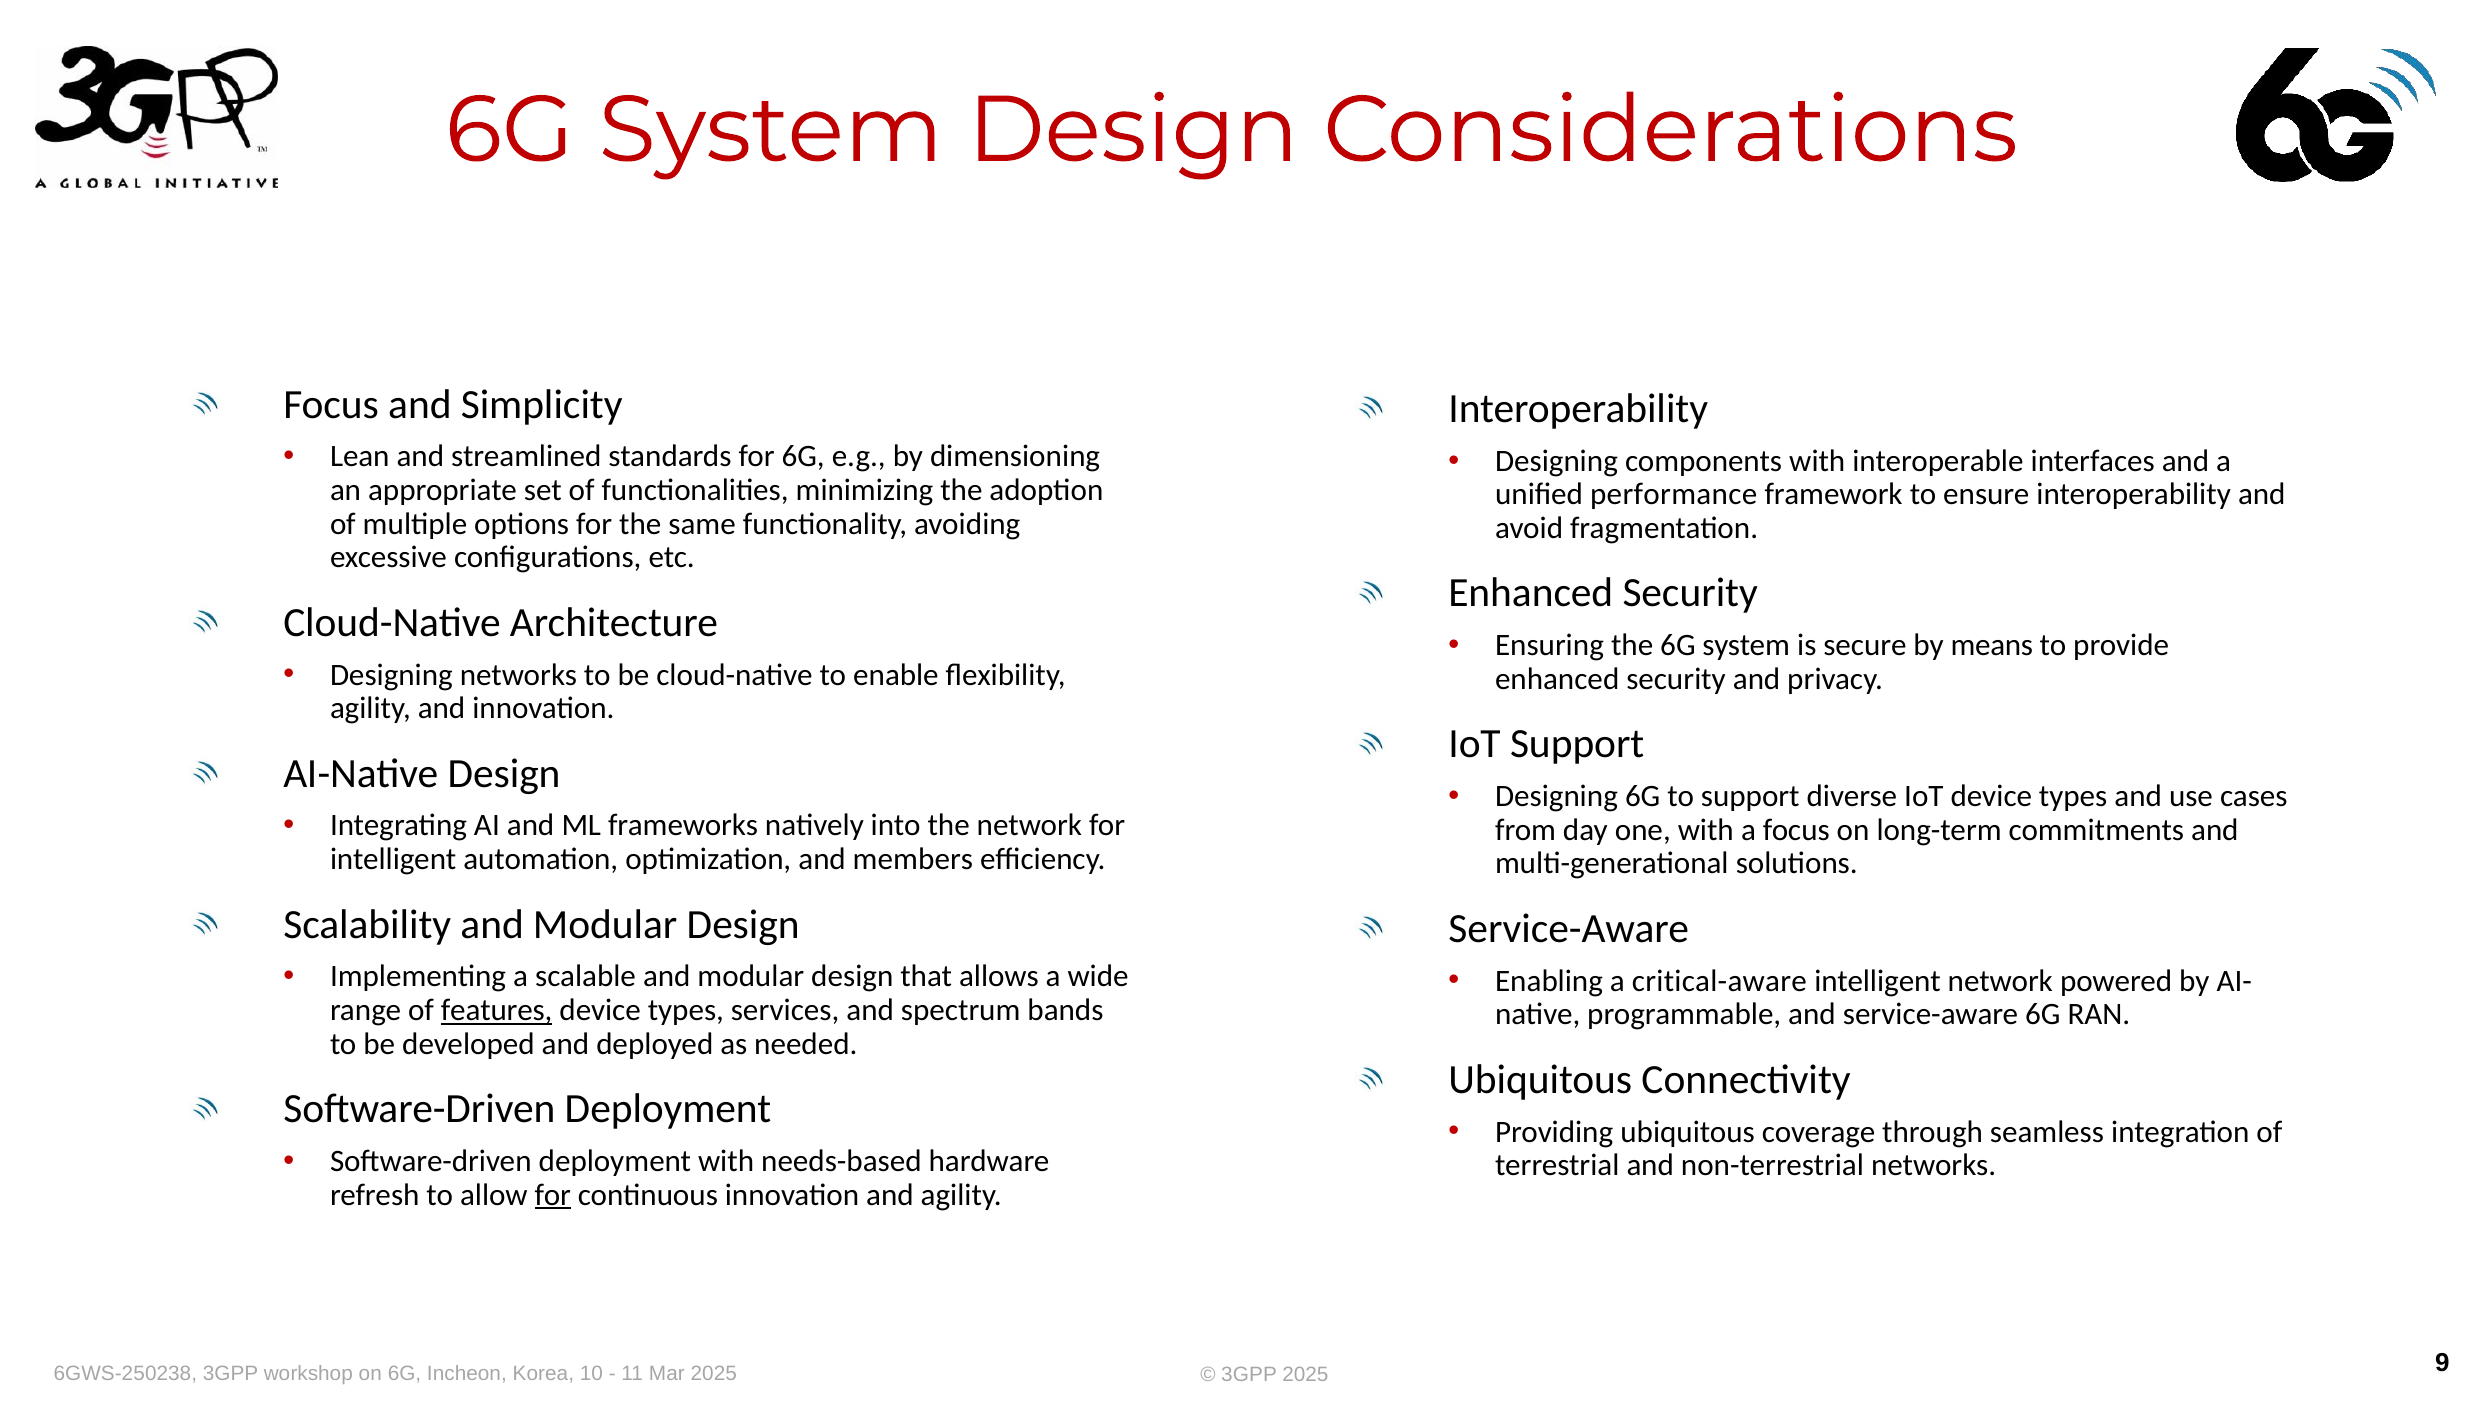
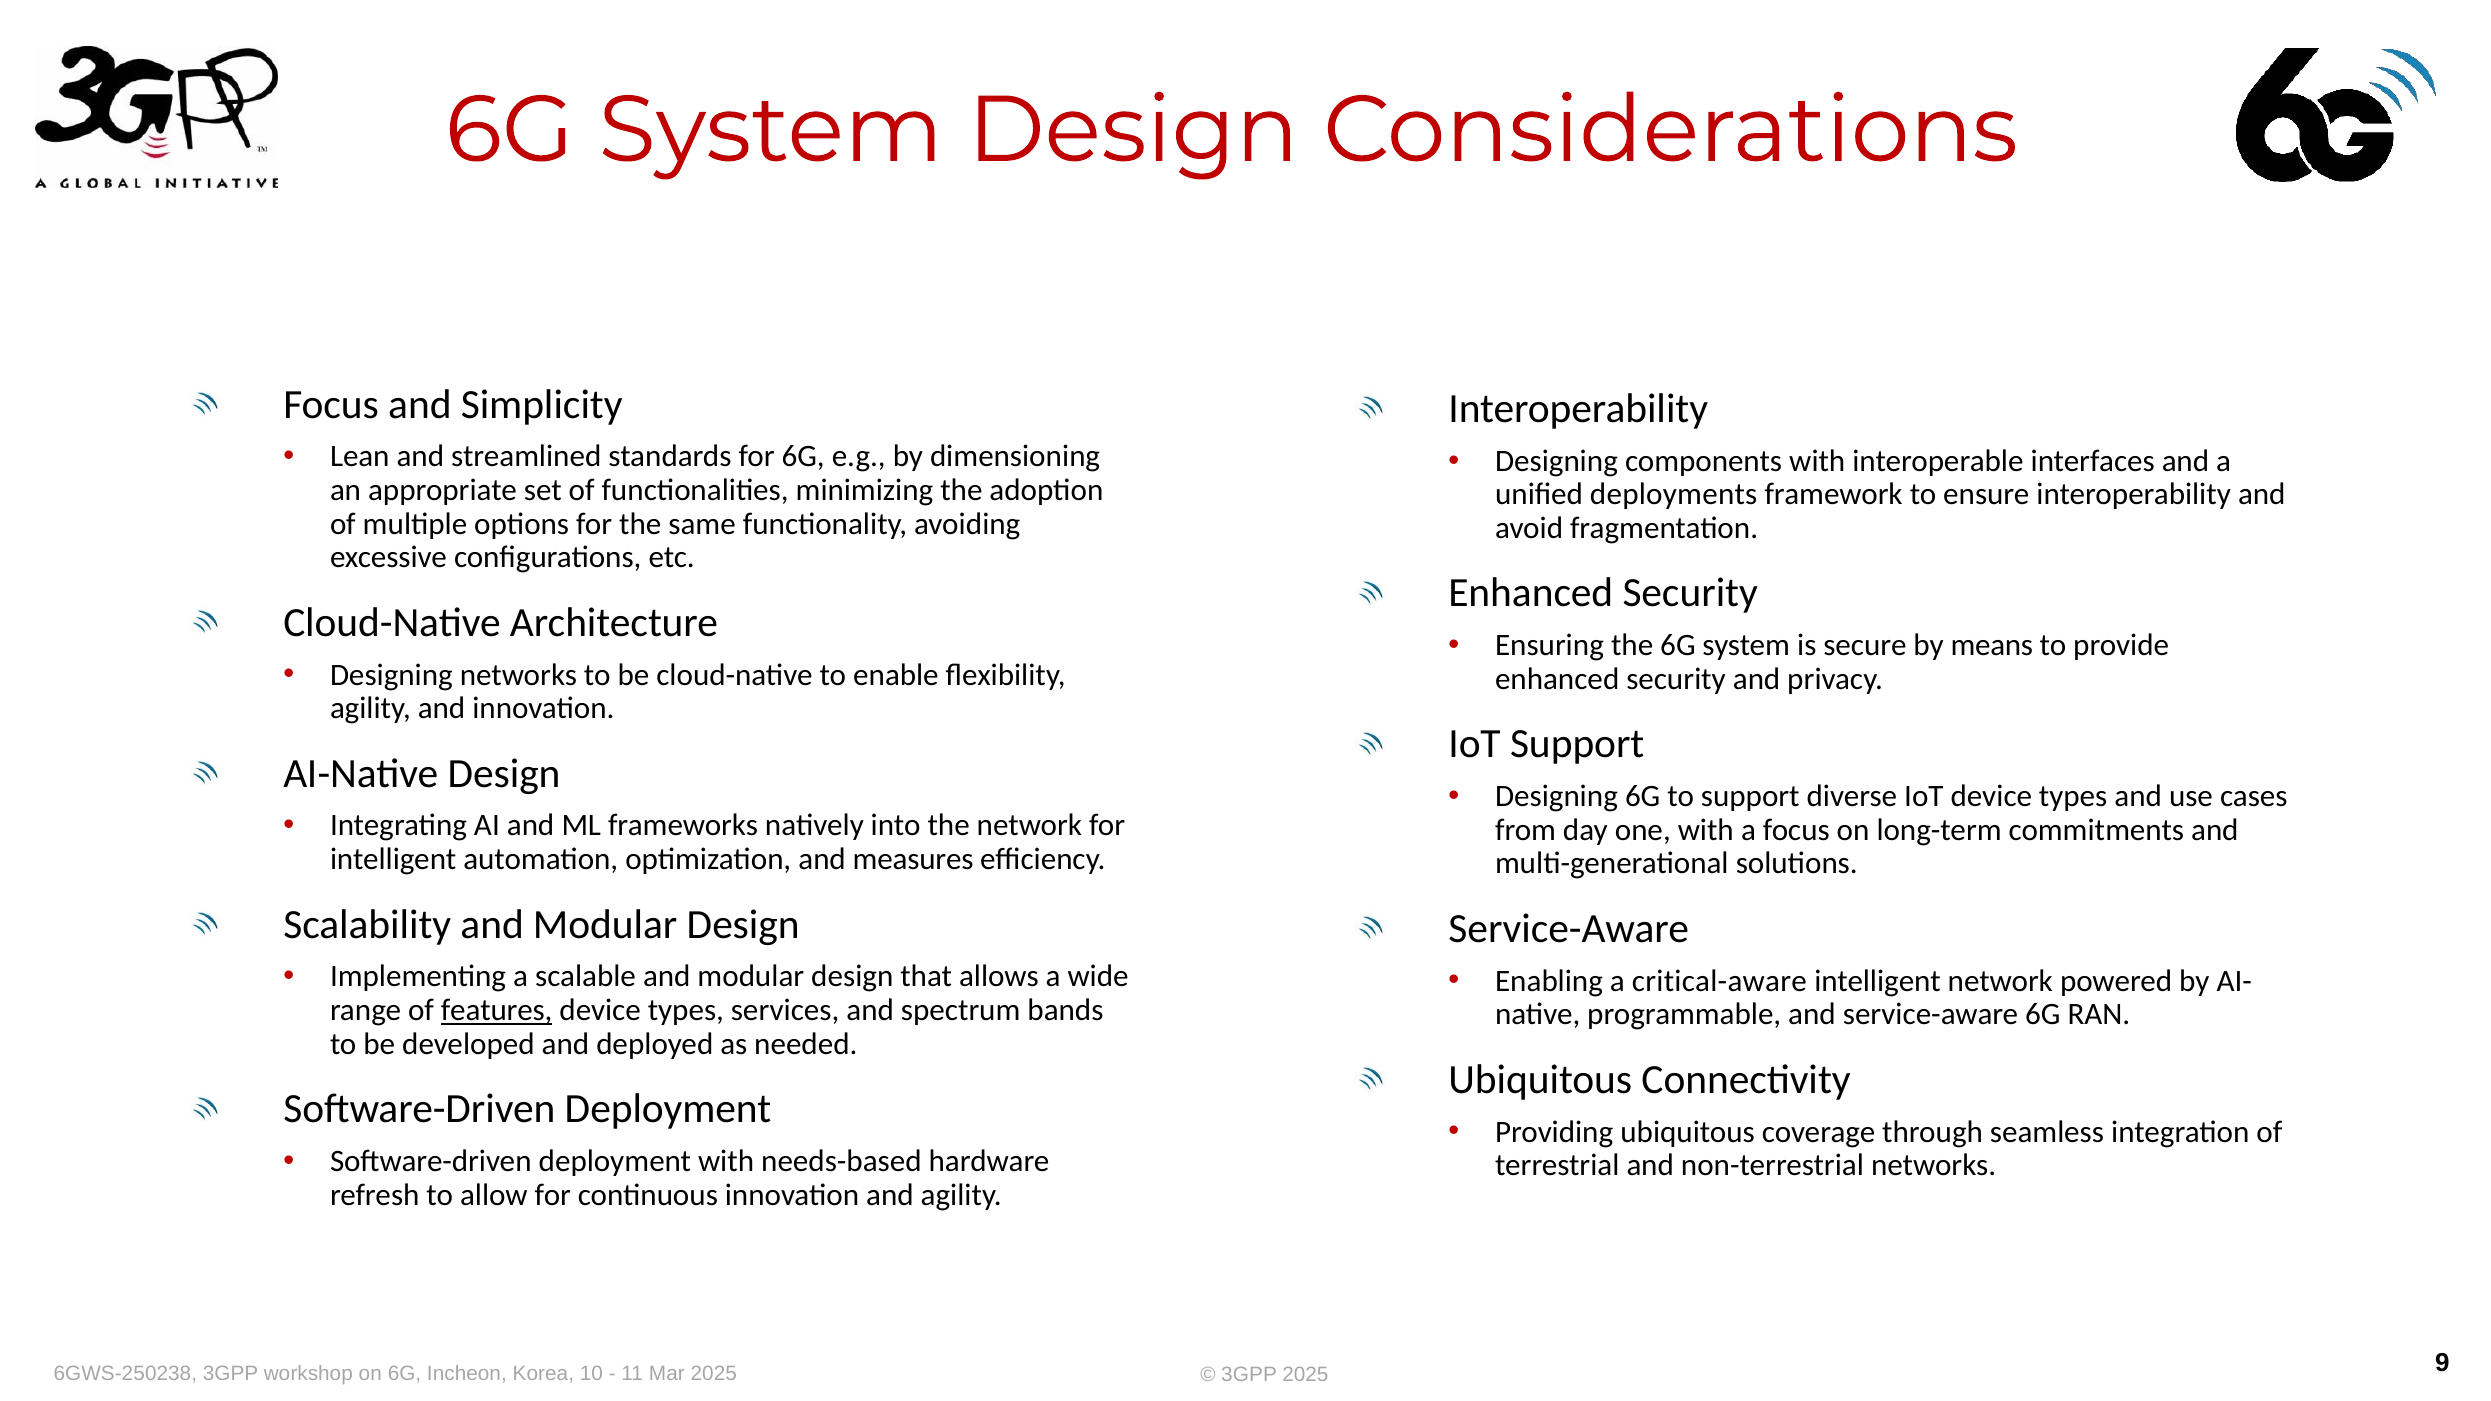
performance: performance -> deployments (1674, 495)
members: members -> measures (913, 859)
for underline: present -> none (553, 1195)
